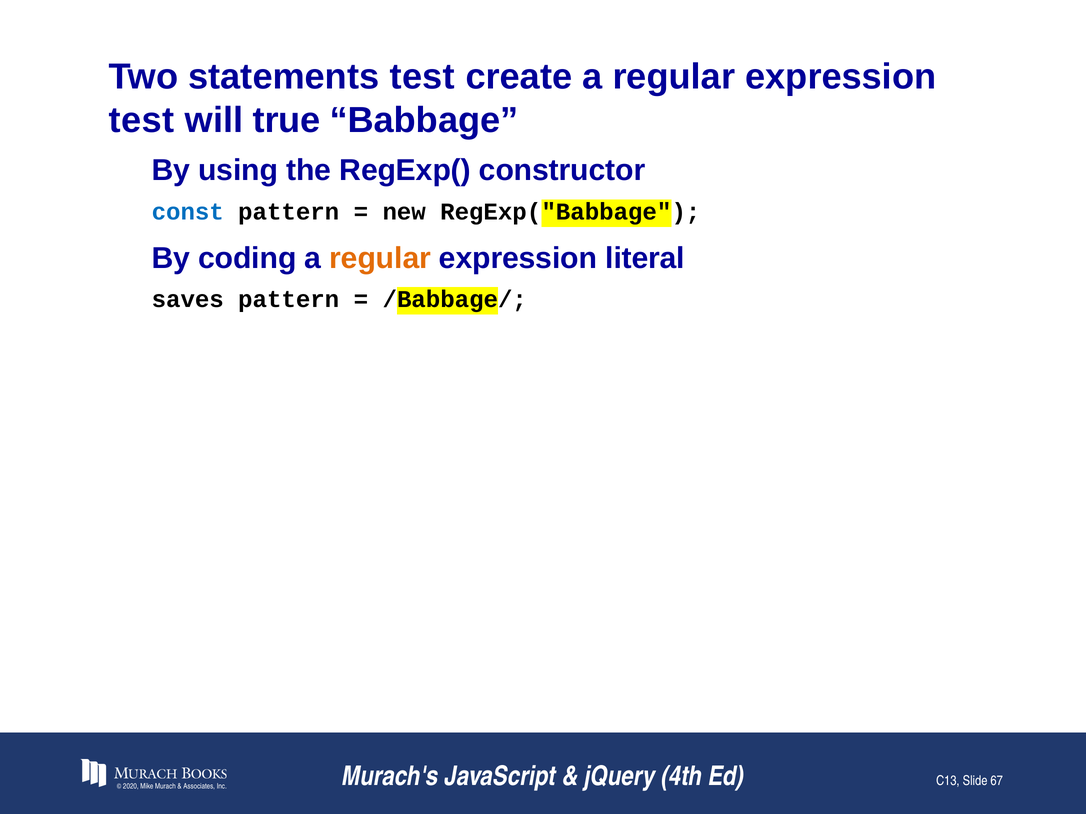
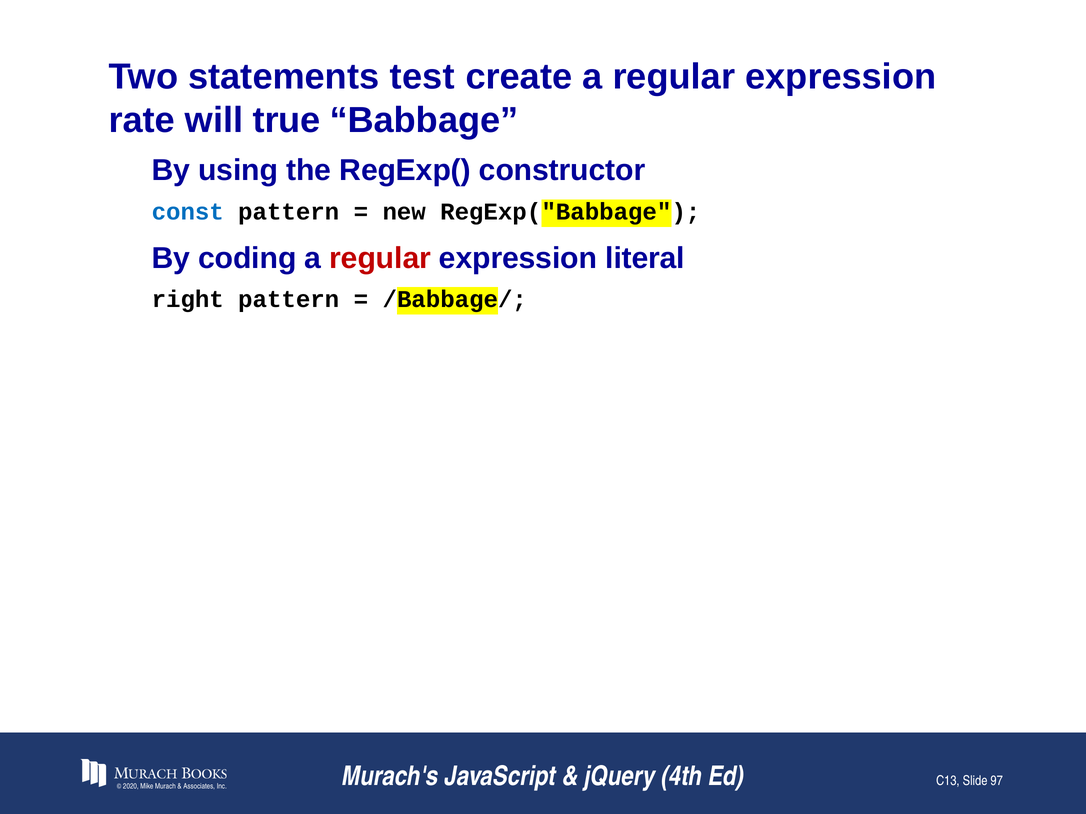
test: test -> rate (142, 120)
regular colour: orange -> red (380, 258)
saves: saves -> right (188, 299)
67: 67 -> 97 (997, 781)
